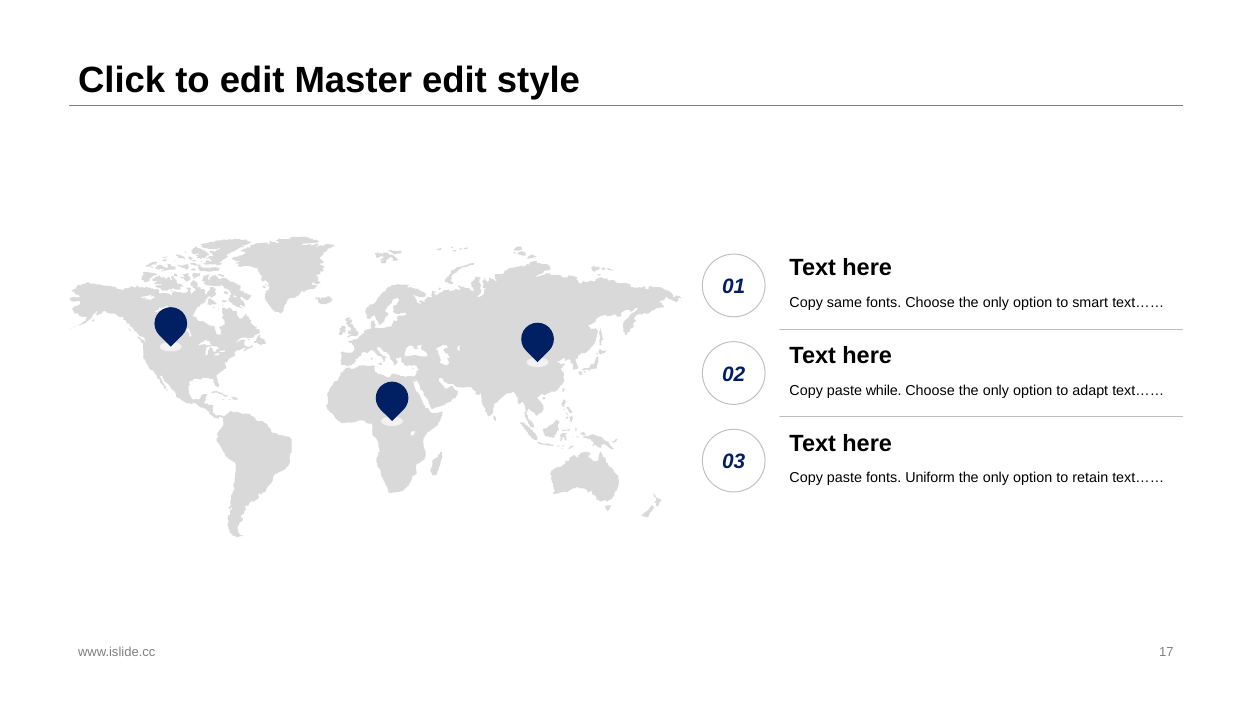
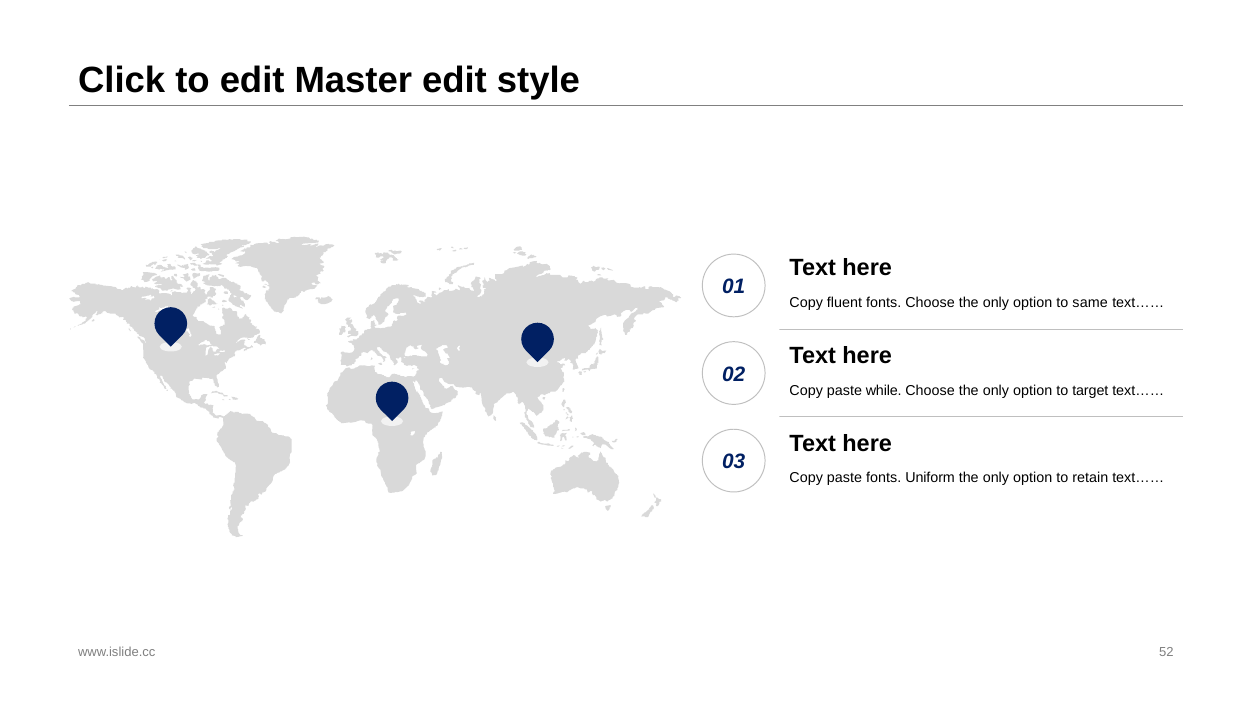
same: same -> fluent (845, 303)
smart: smart -> same (1090, 303)
adapt: adapt -> target (1090, 391)
17: 17 -> 52 (1166, 652)
